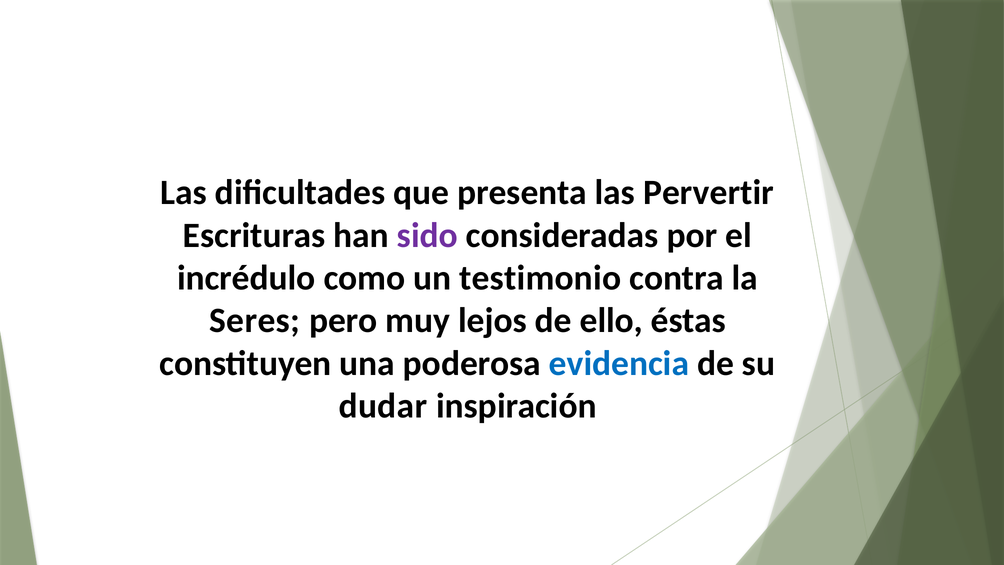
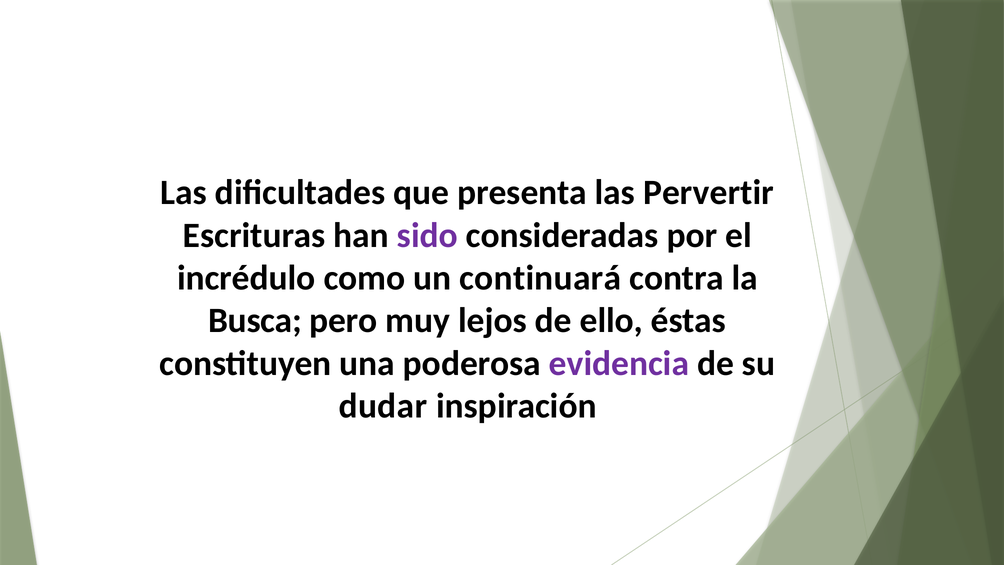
testimonio: testimonio -> continuará (540, 278)
Seres: Seres -> Busca (255, 321)
evidencia colour: blue -> purple (619, 363)
